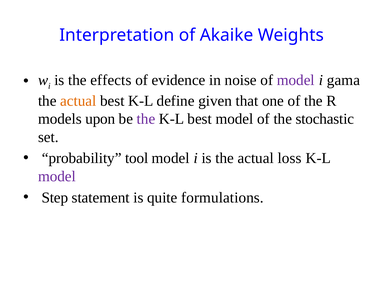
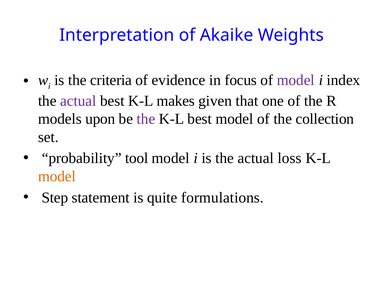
effects: effects -> criteria (111, 80)
noise: noise -> focus (241, 80)
gama: gama -> index (344, 80)
actual colour: orange -> purple (78, 101)
define: define -> makes (176, 101)
stochastic: stochastic -> collection (325, 119)
model colour: purple -> orange (57, 177)
